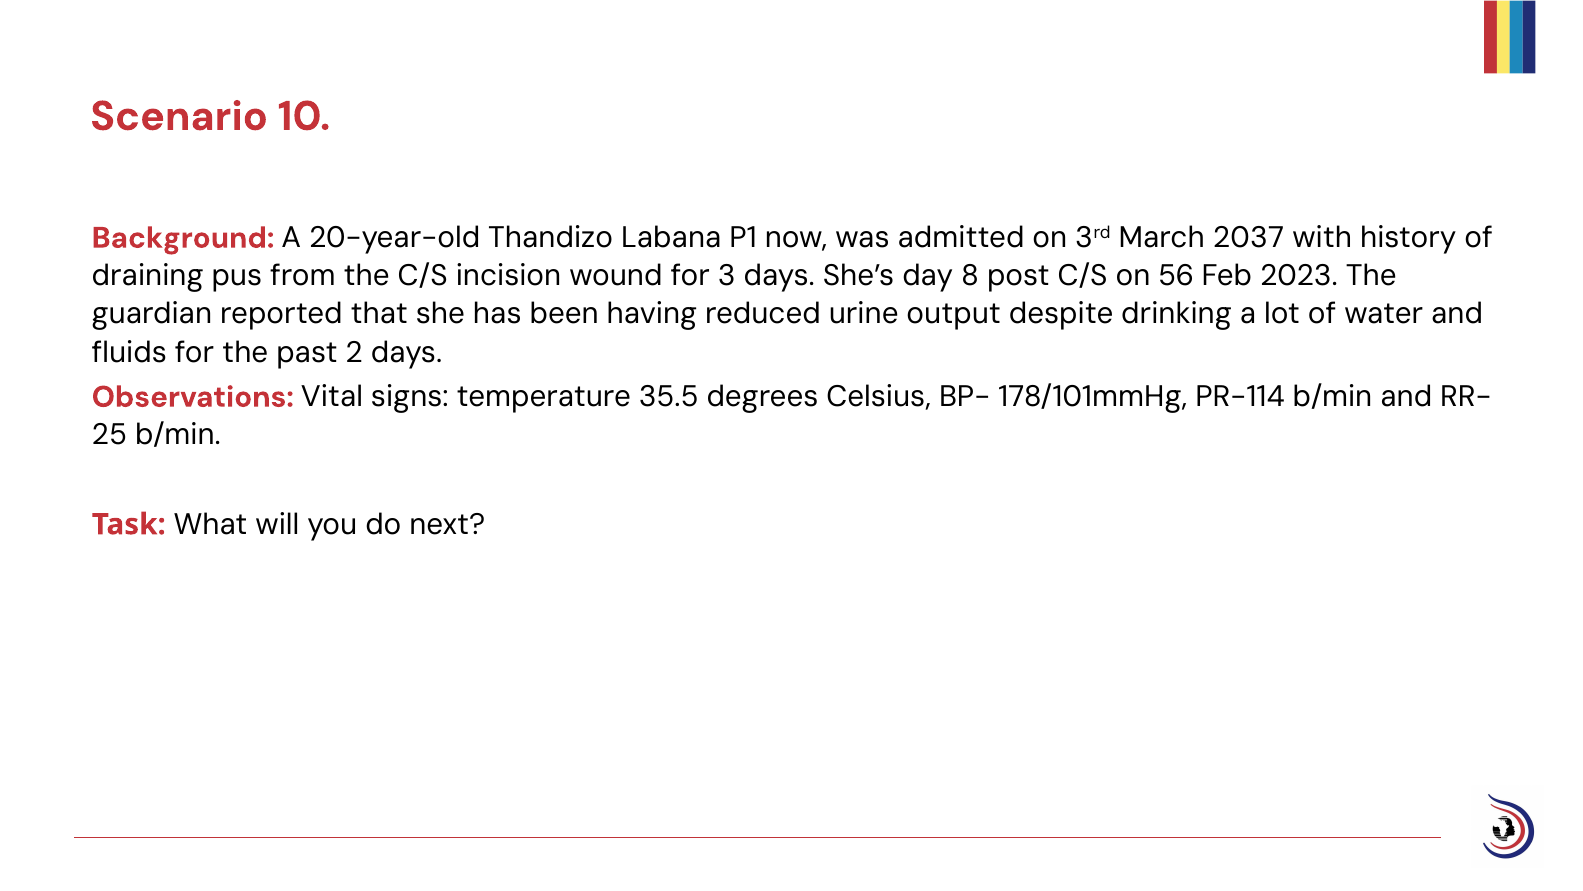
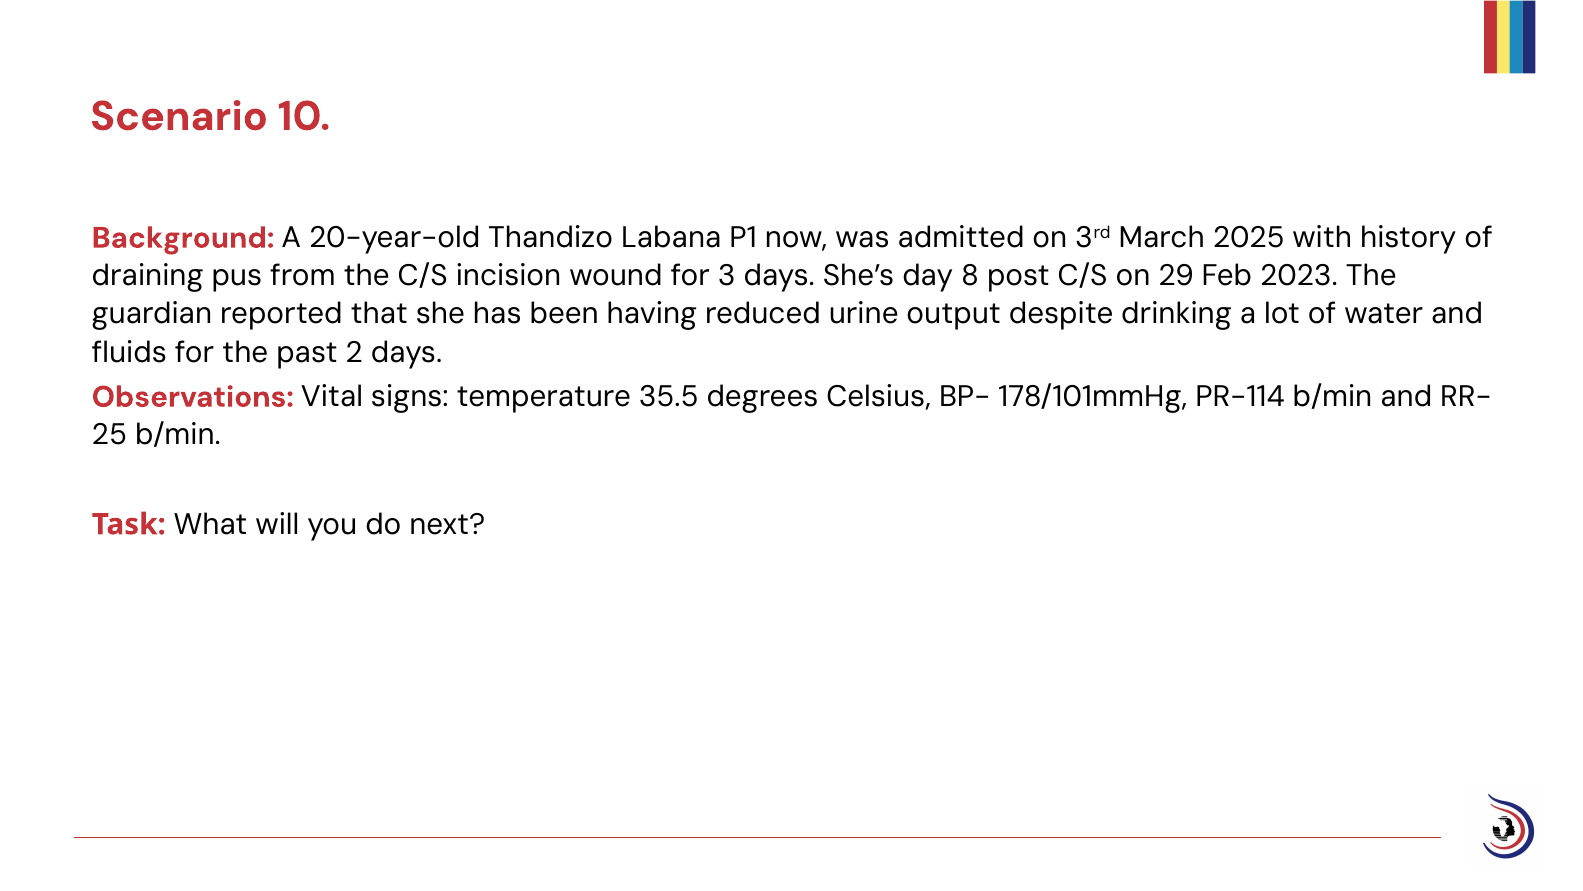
2037: 2037 -> 2025 (1249, 238)
56: 56 -> 29 (1176, 276)
